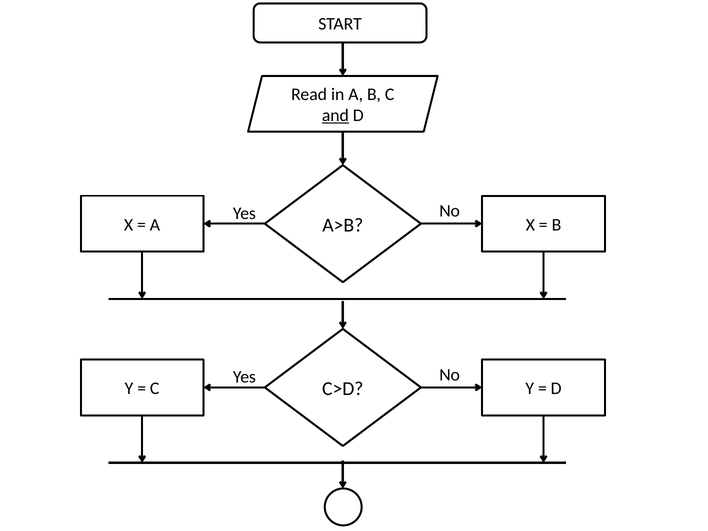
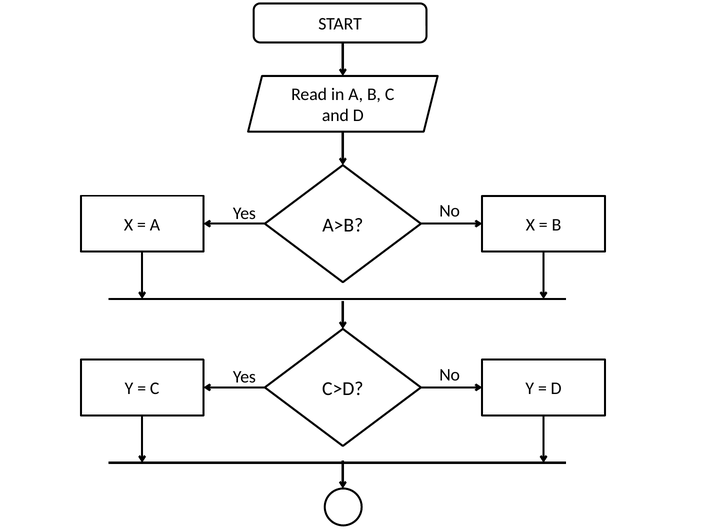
and underline: present -> none (335, 116)
